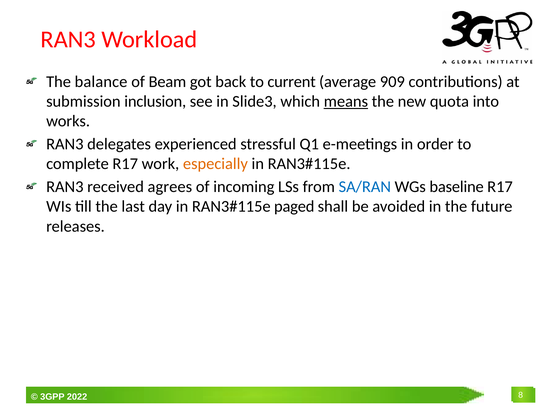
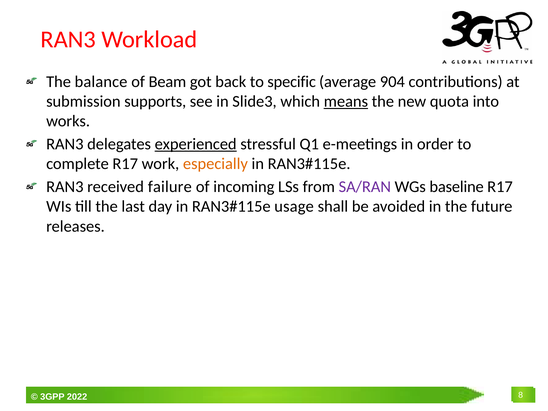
current: current -> specific (292, 82)
909: 909 -> 904 (392, 82)
inclusion: inclusion -> supports (155, 101)
experienced underline: none -> present (196, 144)
agrees: agrees -> failure (170, 187)
SA/RAN colour: blue -> purple (365, 187)
paged: paged -> usage (294, 207)
